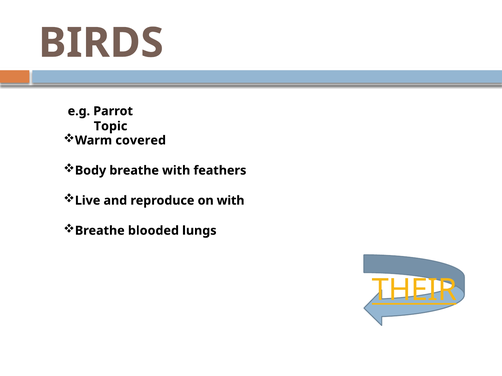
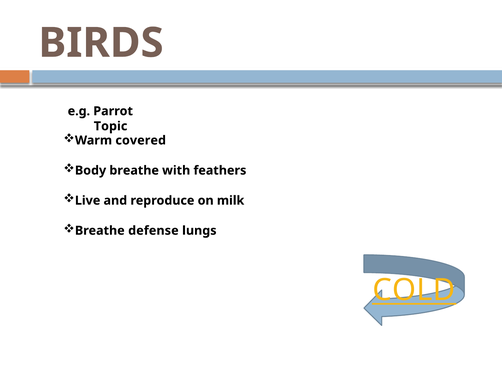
on with: with -> milk (231, 201)
blooded: blooded -> defense (153, 231)
THEIR: THEIR -> COLD (414, 290)
